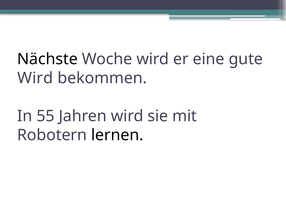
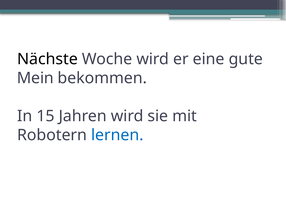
Wird: Wird -> Mein (35, 78)
55: 55 -> 15 (45, 116)
lernen colour: black -> blue (117, 135)
